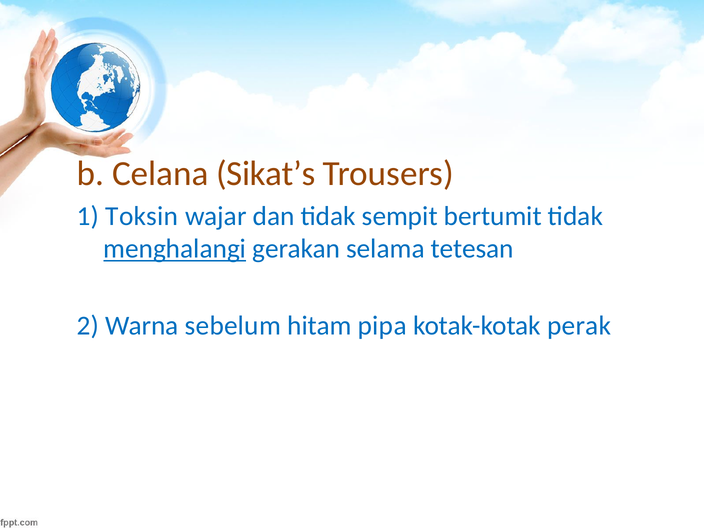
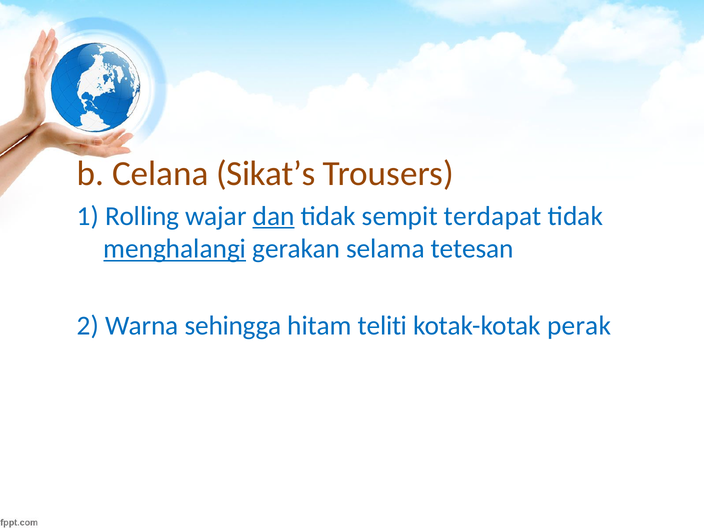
Toksin: Toksin -> Rolling (142, 216)
dan underline: none -> present (274, 216)
bertumit: bertumit -> terdapat (493, 216)
sebelum: sebelum -> sehingga (233, 326)
pipa: pipa -> teliti (382, 326)
